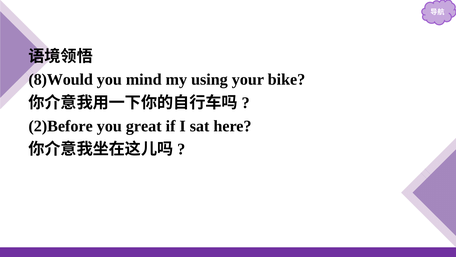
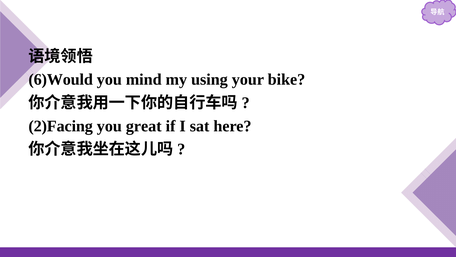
8)Would: 8)Would -> 6)Would (61, 79)
2)Before: 2)Before -> 2)Facing (61, 126)
